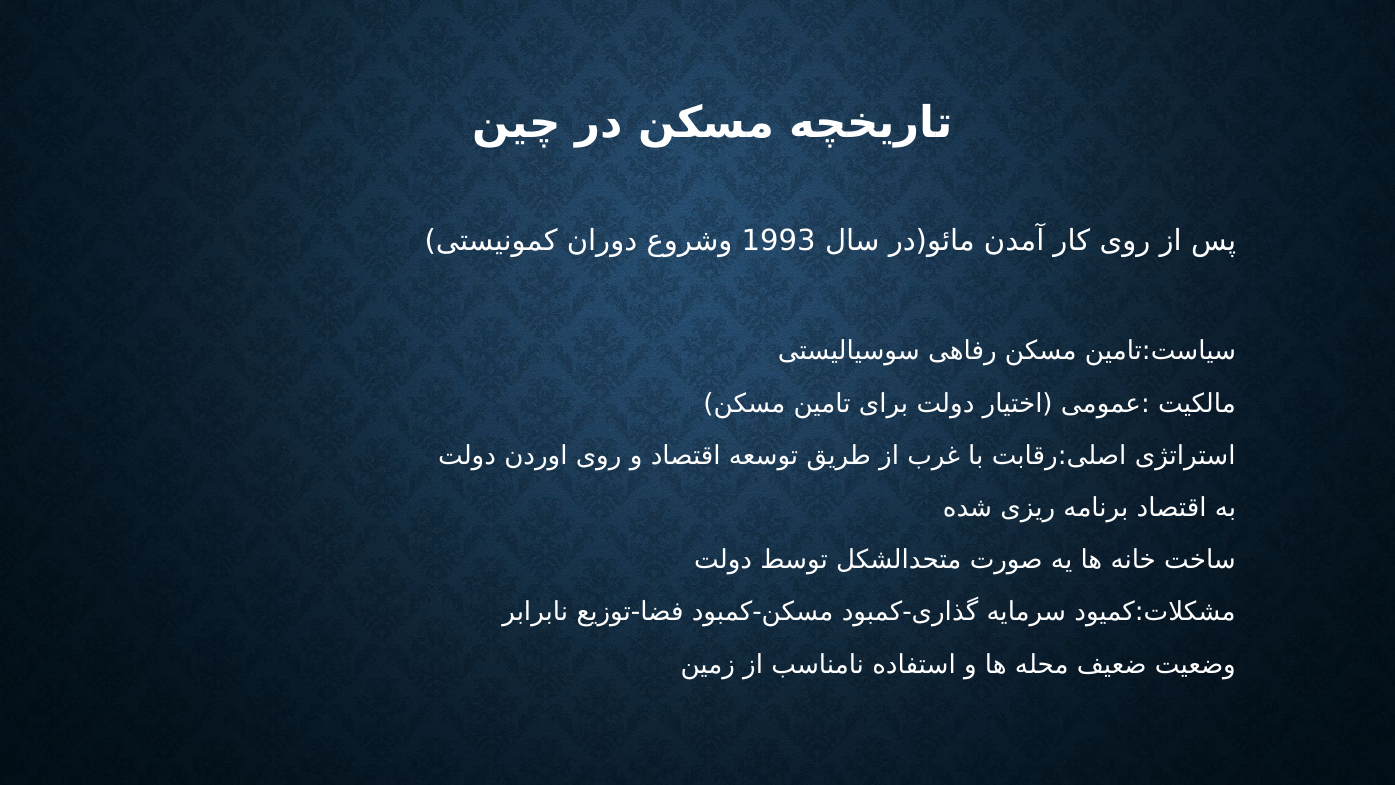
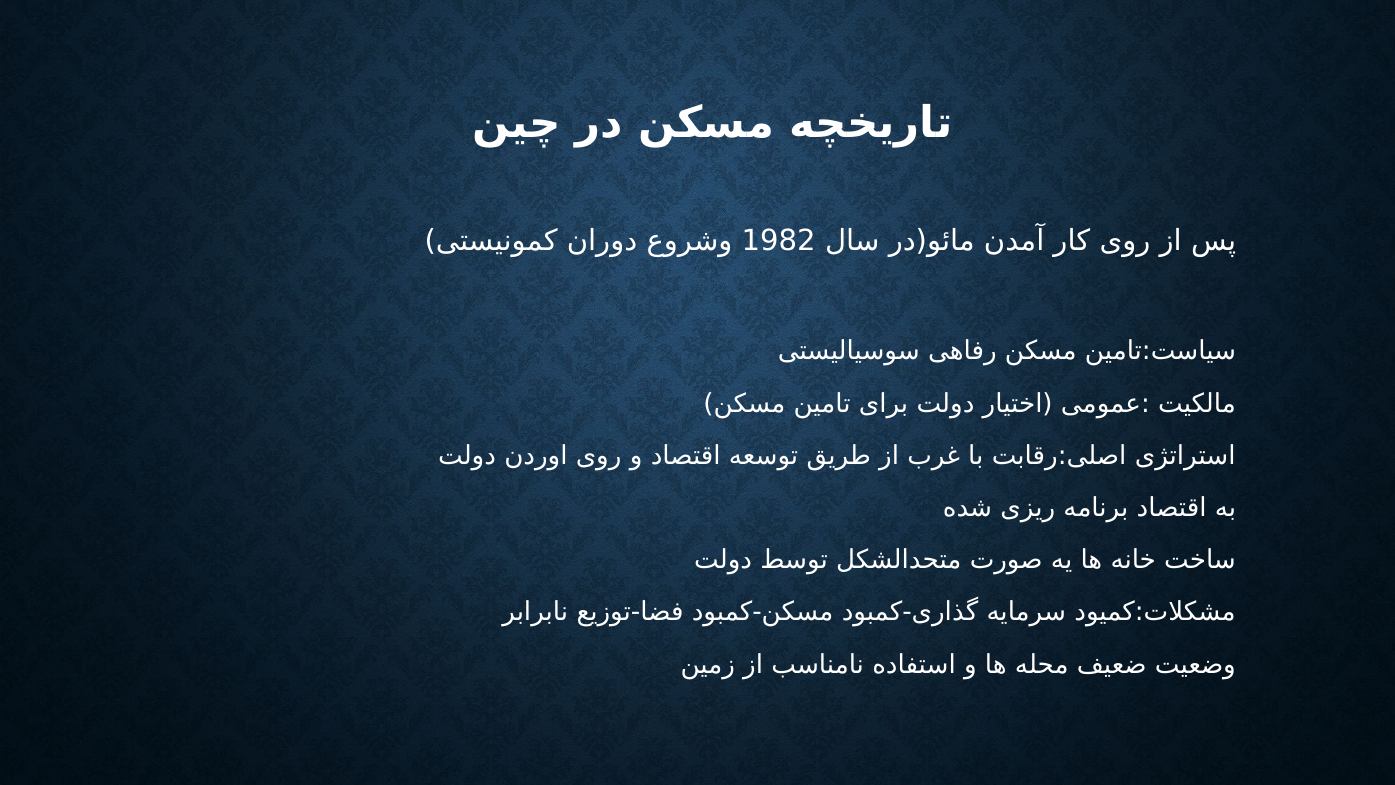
1993: 1993 -> 1982 (779, 241)
